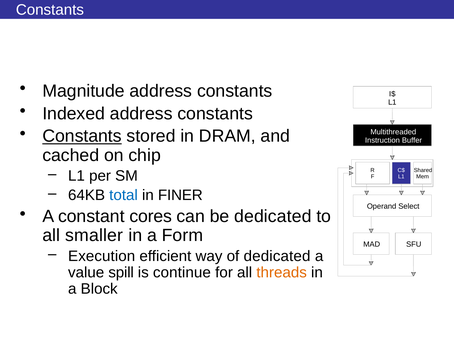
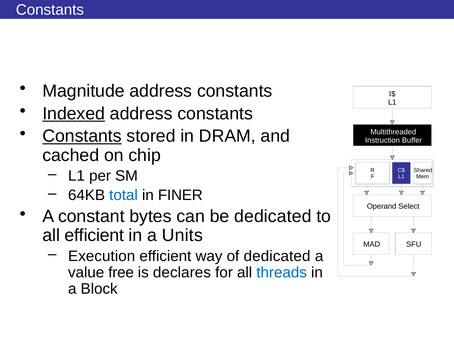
Indexed underline: none -> present (74, 114)
cores: cores -> bytes (151, 217)
all smaller: smaller -> efficient (94, 236)
Form: Form -> Units (182, 236)
spill: spill -> free (121, 273)
continue: continue -> declares (182, 273)
threads colour: orange -> blue (282, 273)
